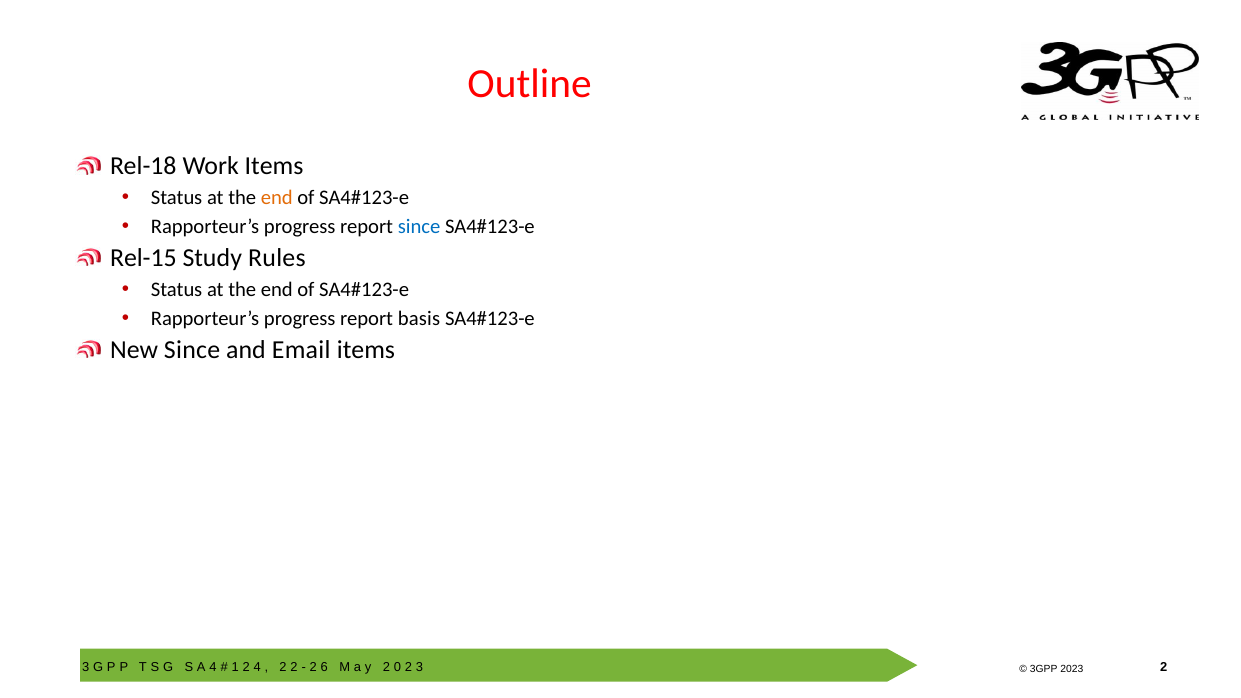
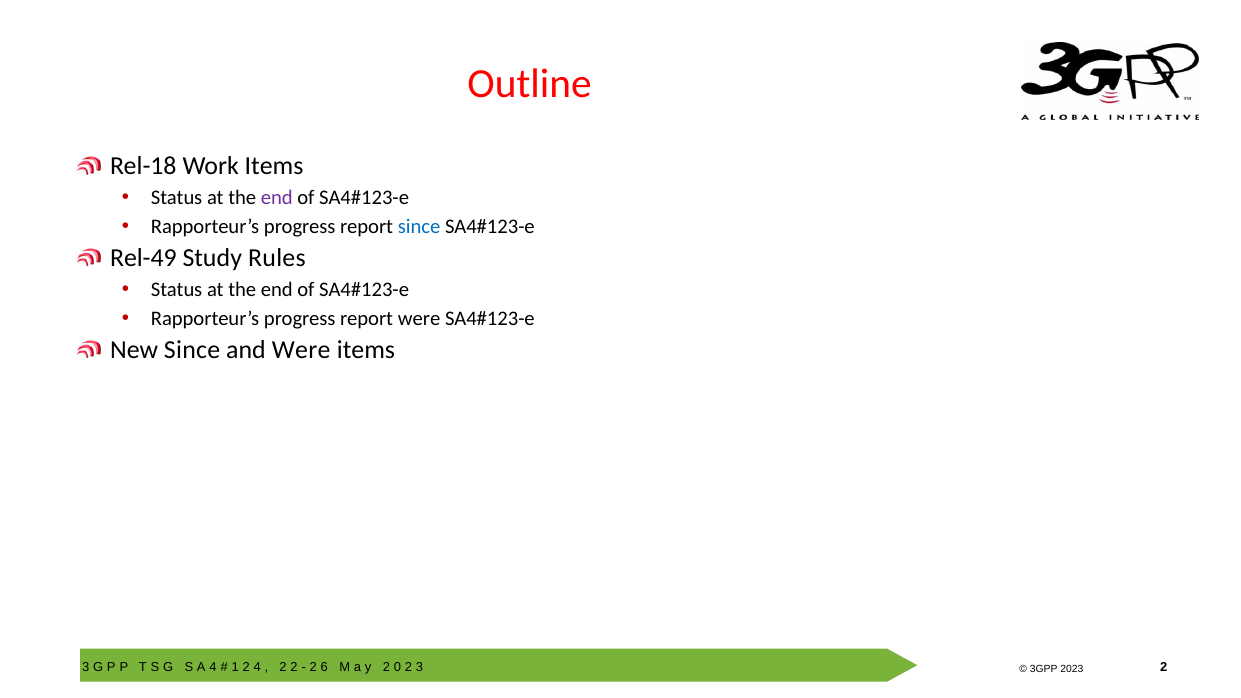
end colour: orange -> purple (277, 198)
Rel-15: Rel-15 -> Rel-49 (143, 258)
report basis: basis -> were (419, 319)
and Email: Email -> Were (301, 350)
